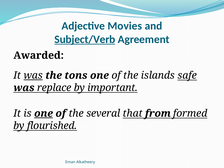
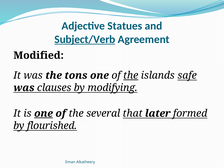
Movies: Movies -> Statues (125, 26)
Awarded: Awarded -> Modified (39, 55)
was underline: present -> none (33, 75)
the underline: none -> present (131, 75)
replace: replace -> clauses (54, 88)
important: important -> modifying (113, 88)
from: from -> later (158, 113)
